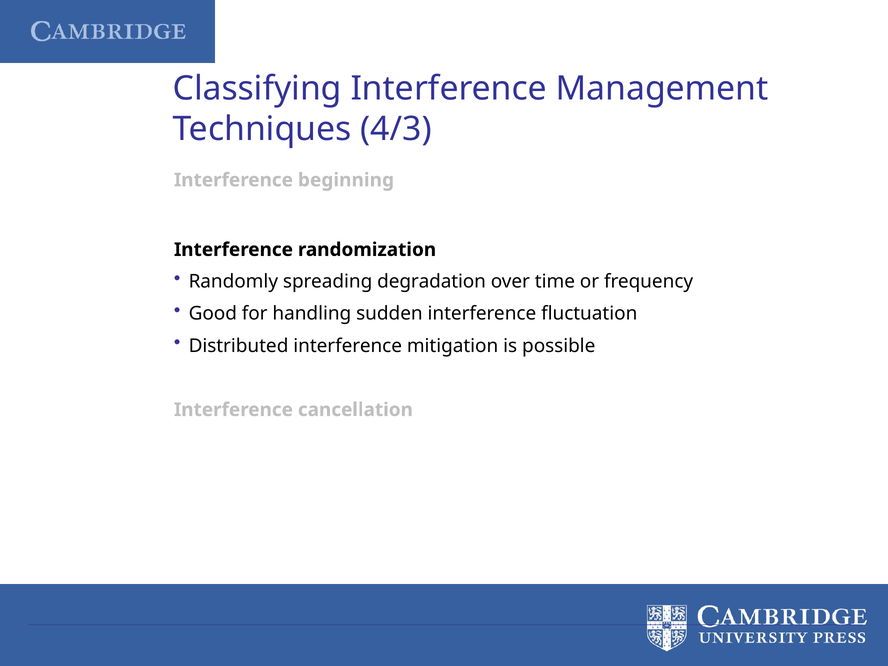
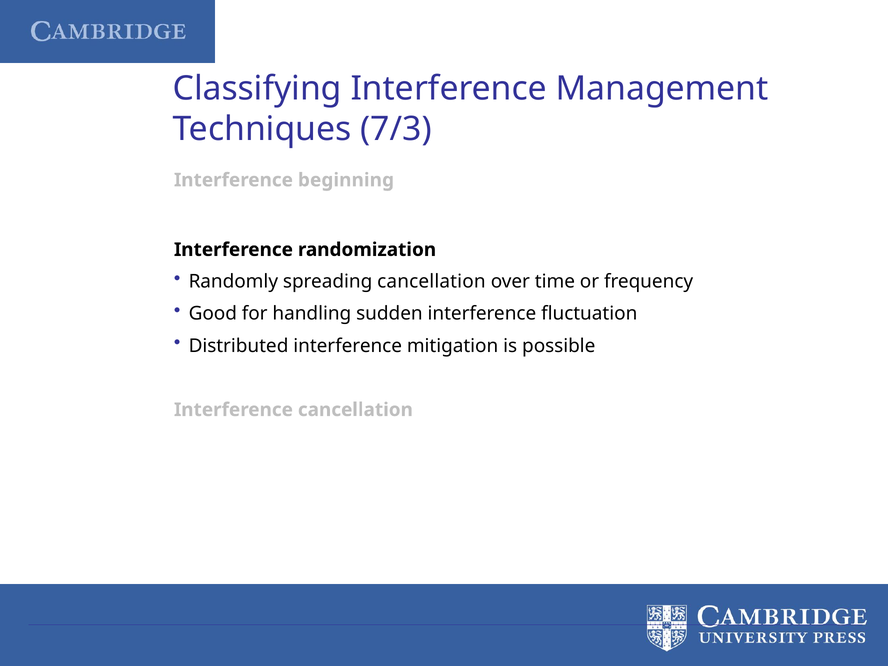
4/3: 4/3 -> 7/3 (396, 129)
spreading degradation: degradation -> cancellation (431, 282)
